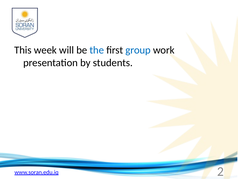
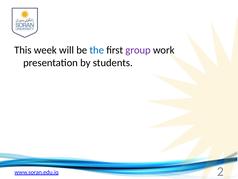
group colour: blue -> purple (138, 50)
